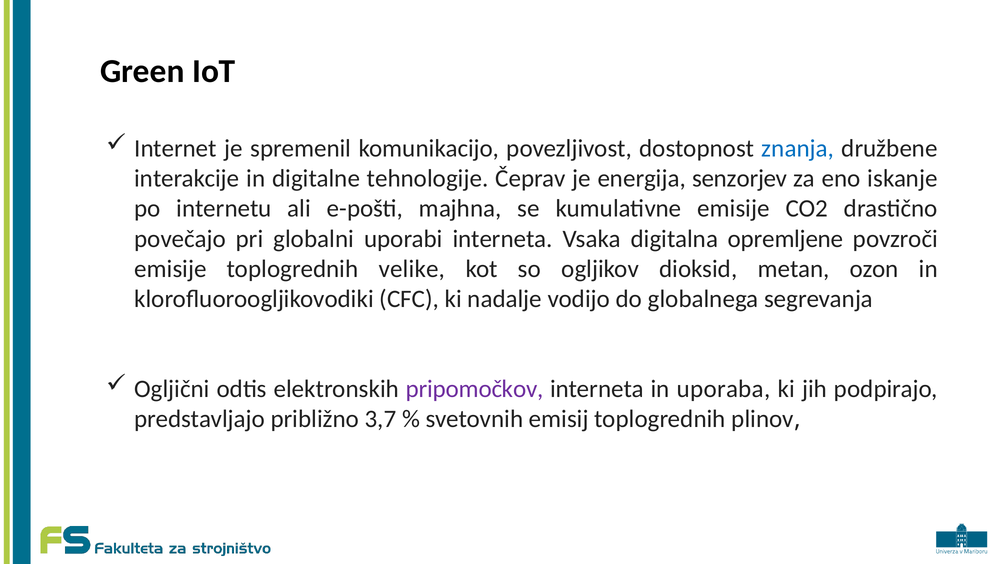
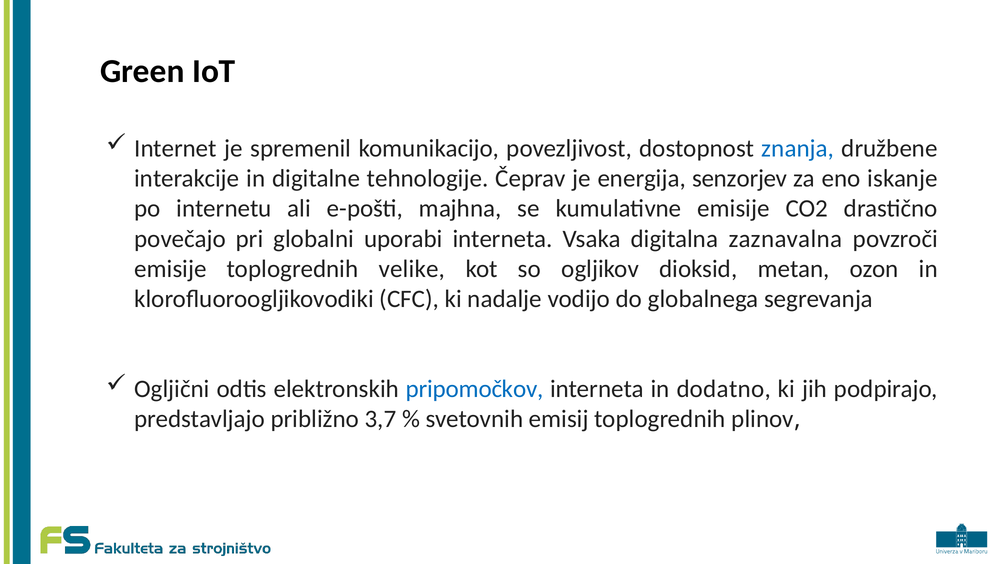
opremljene: opremljene -> zaznavalna (785, 239)
pripomočkov colour: purple -> blue (475, 389)
uporaba: uporaba -> dodatno (724, 389)
